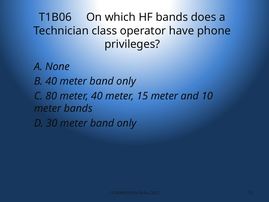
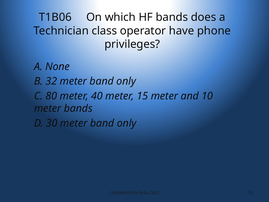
B 40: 40 -> 32 (51, 81)
